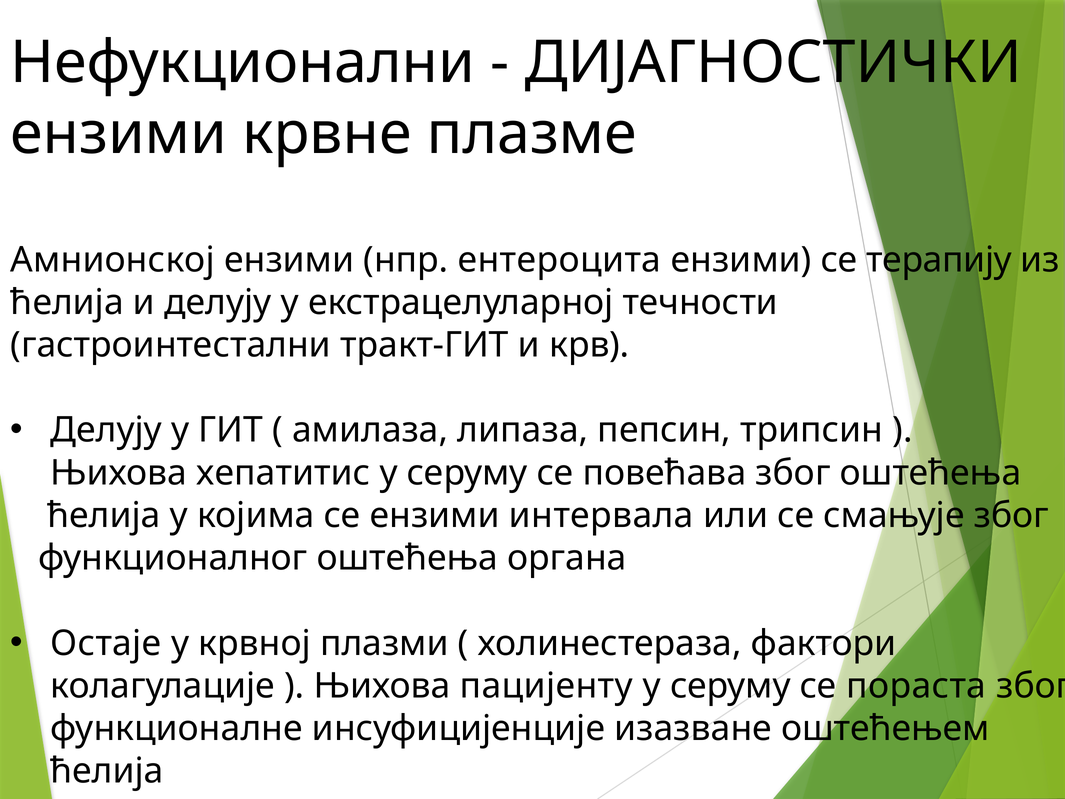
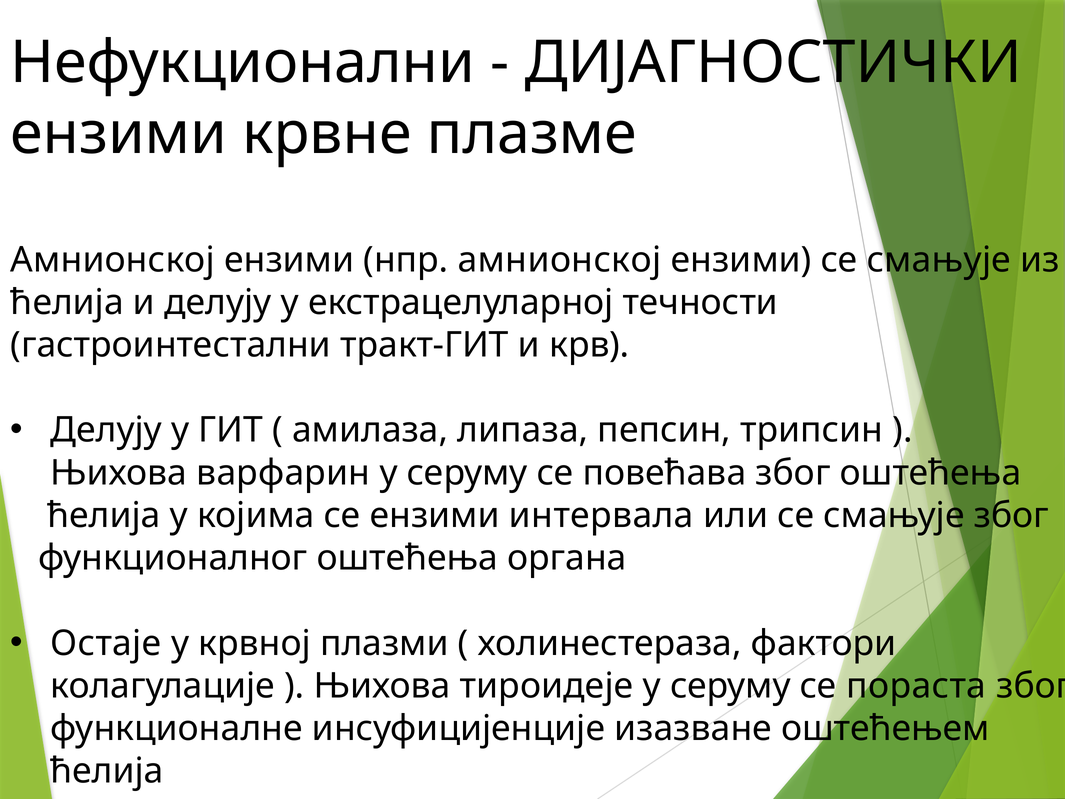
нпр ентероцита: ентероцита -> амнионској (560, 260)
ензими се терапију: терапију -> смањује (939, 260)
хепатитис: хепатитис -> варфарин (283, 473)
пацијенту: пацијенту -> тироидеје (547, 686)
